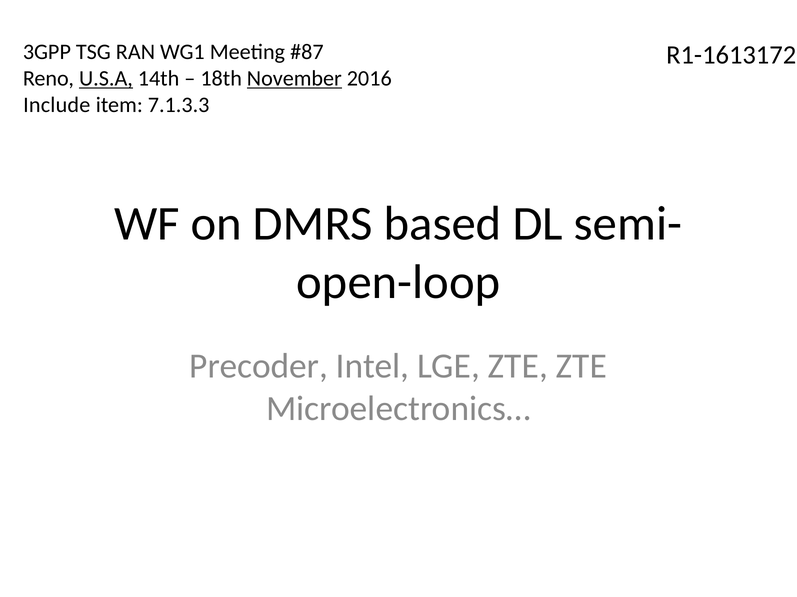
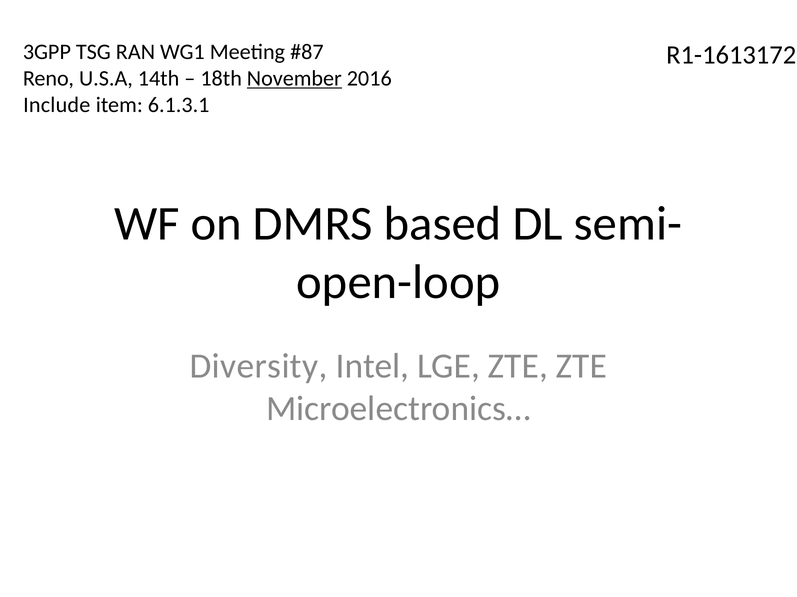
U.S.A underline: present -> none (106, 79)
7.1.3.3: 7.1.3.3 -> 6.1.3.1 (179, 105)
Precoder: Precoder -> Diversity (259, 366)
